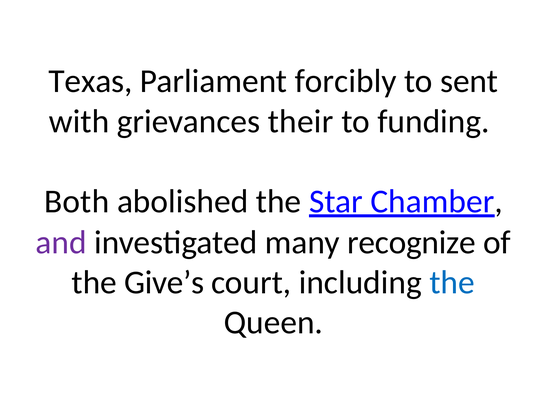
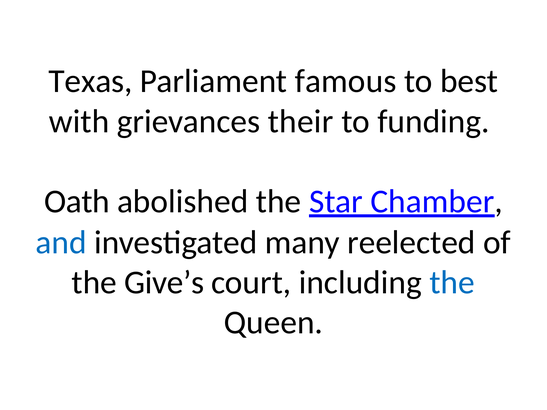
forcibly: forcibly -> famous (346, 81)
sent: sent -> best (469, 81)
Both: Both -> Oath (77, 202)
and colour: purple -> blue (61, 242)
recognize: recognize -> reelected (411, 242)
